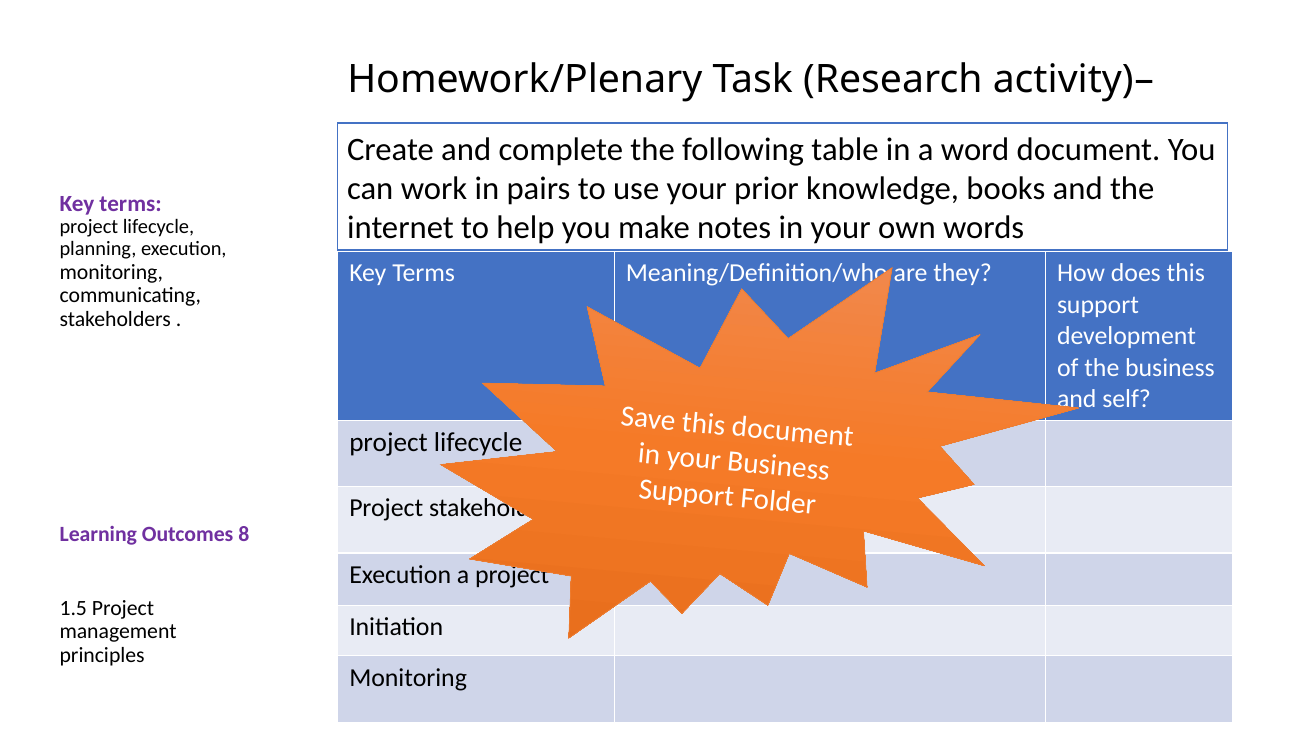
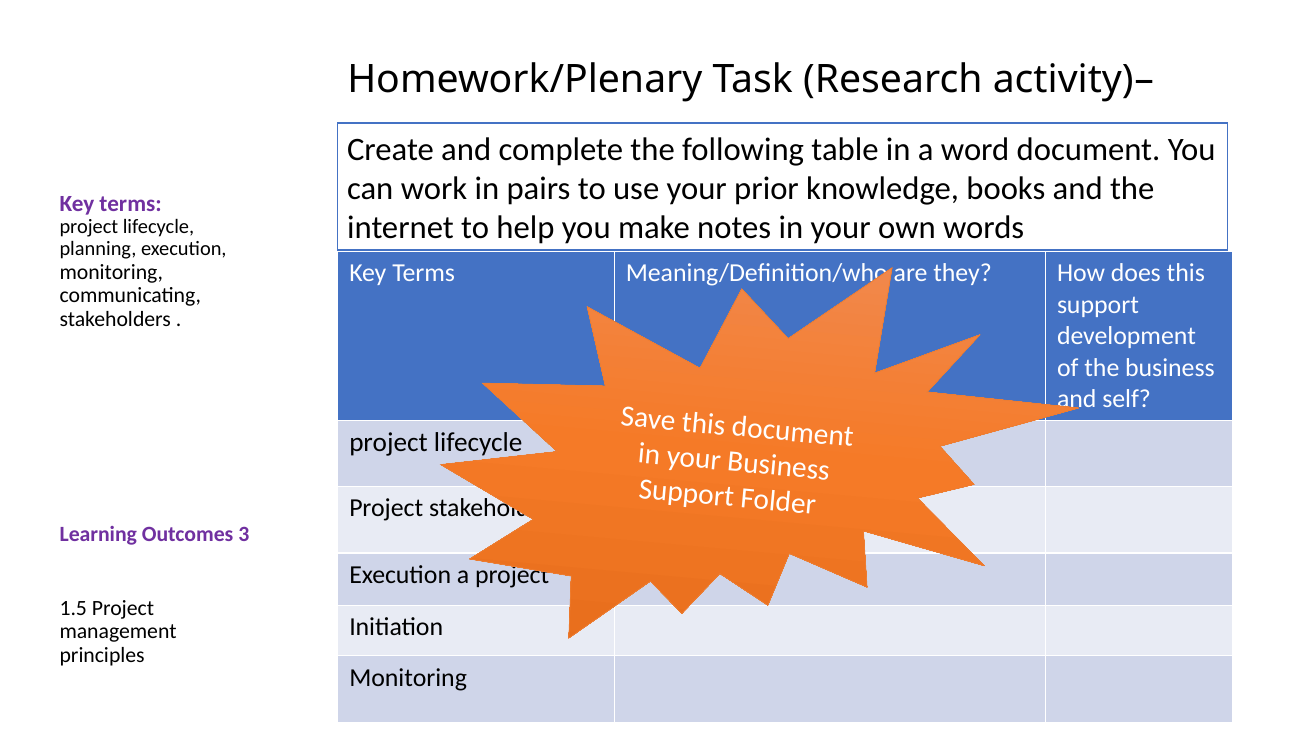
8: 8 -> 3 (244, 534)
